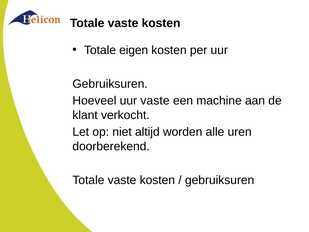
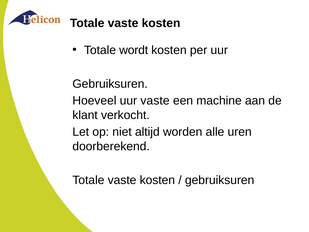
eigen: eigen -> wordt (134, 50)
